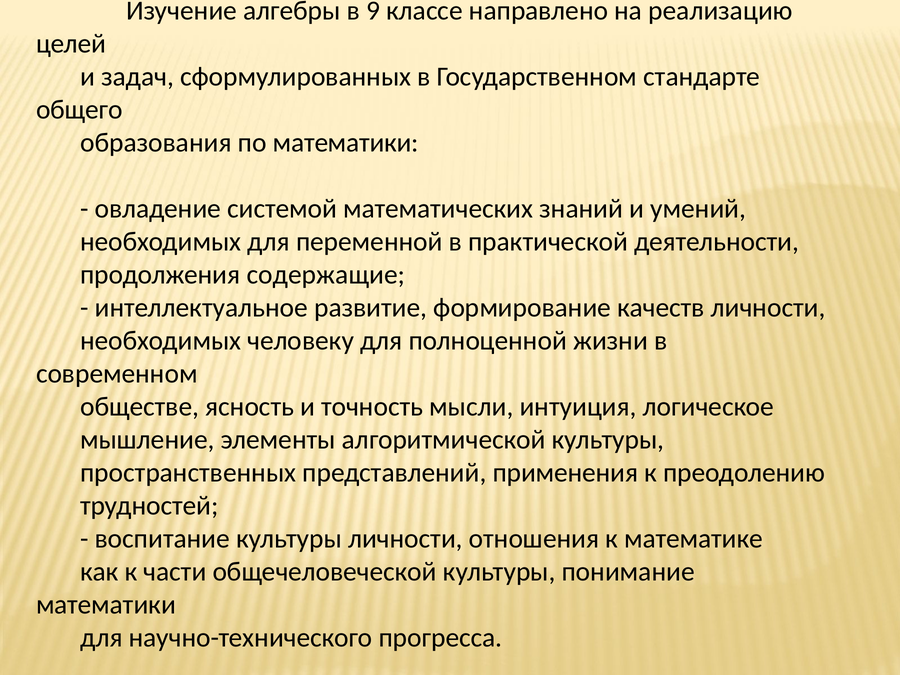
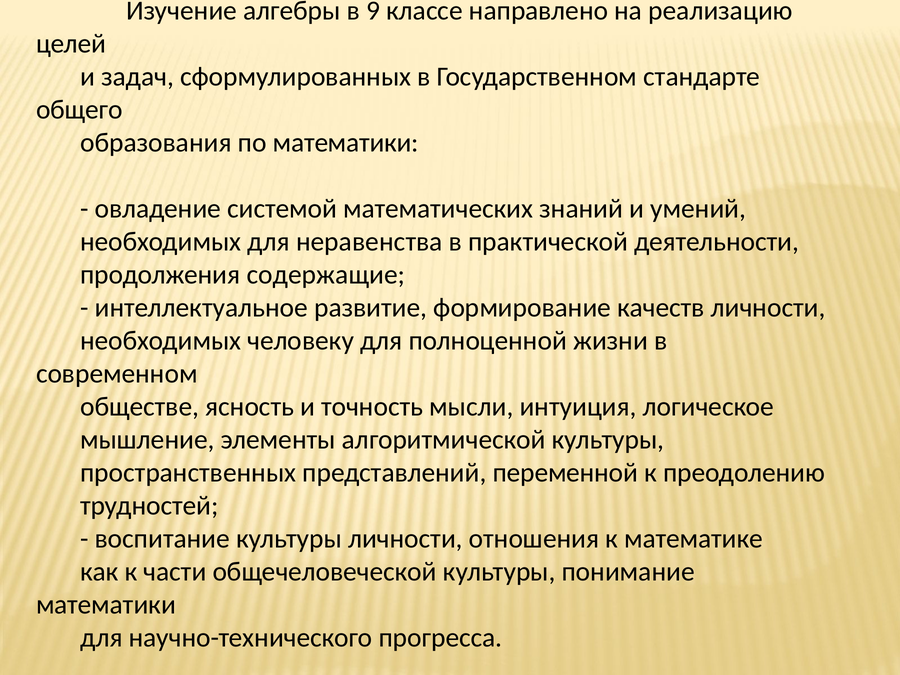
переменной: переменной -> неравенства (369, 242)
применения: применения -> переменной (565, 473)
